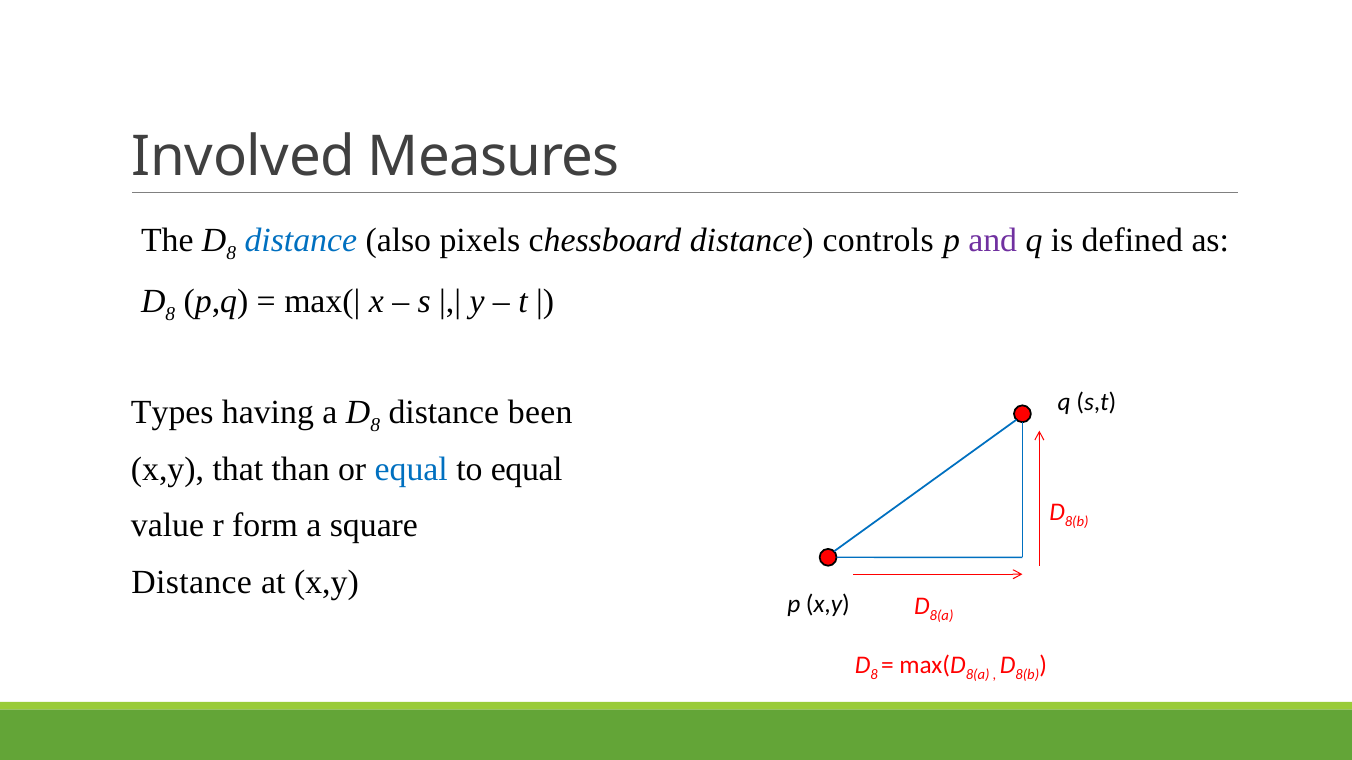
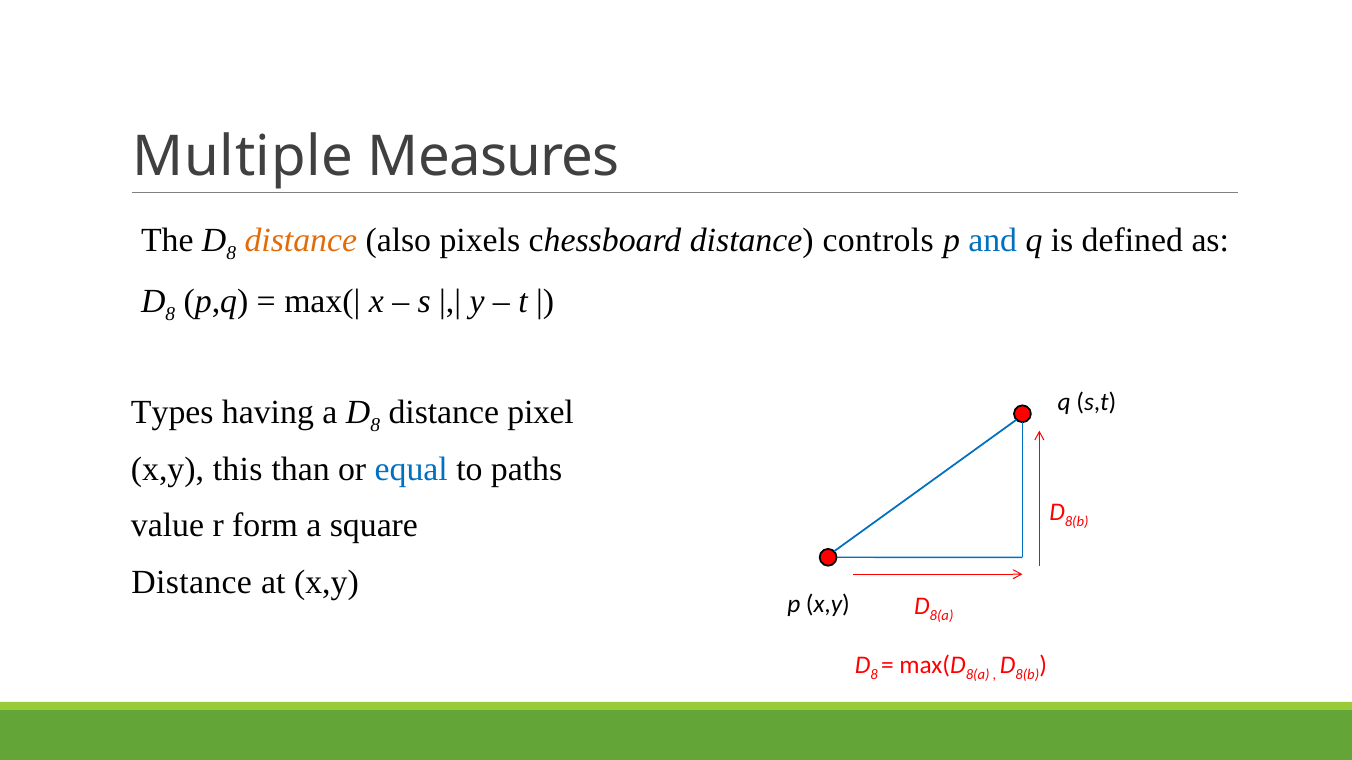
Involved: Involved -> Multiple (243, 158)
distance colour: blue -> orange (301, 240)
and colour: purple -> blue (993, 240)
been: been -> pixel (541, 413)
that: that -> this (238, 470)
to equal: equal -> paths (527, 470)
